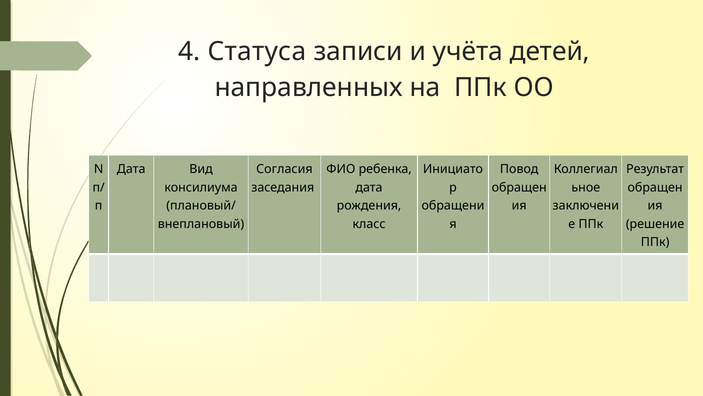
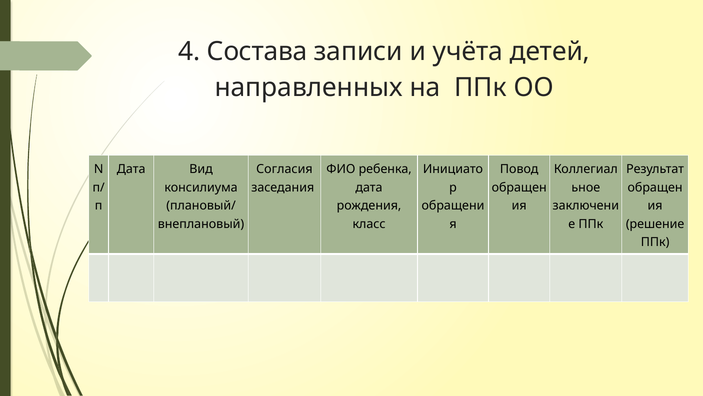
Статуса: Статуса -> Состава (257, 51)
